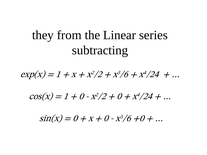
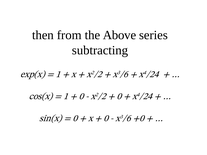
they: they -> then (43, 35)
Linear: Linear -> Above (120, 35)
